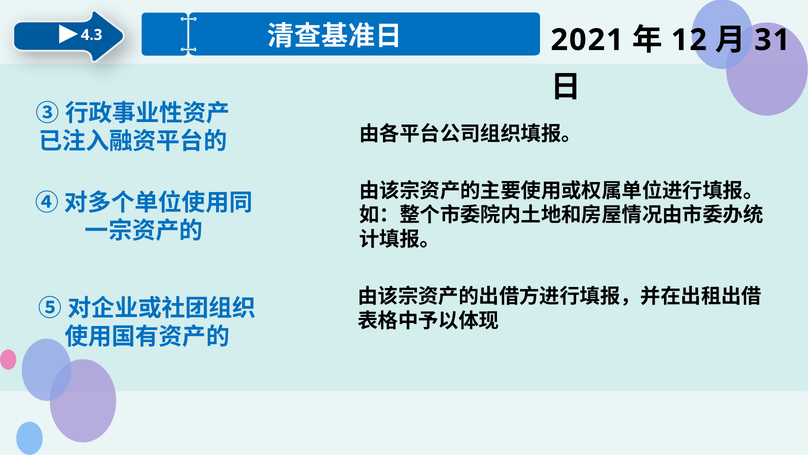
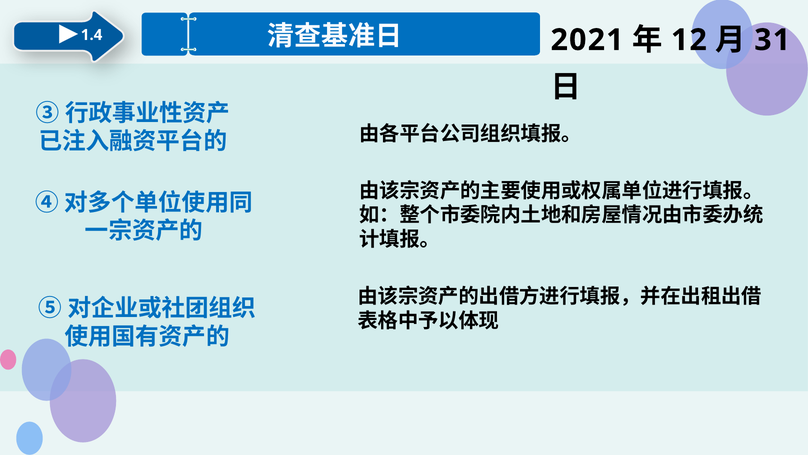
4.3: 4.3 -> 1.4 (92, 35)
